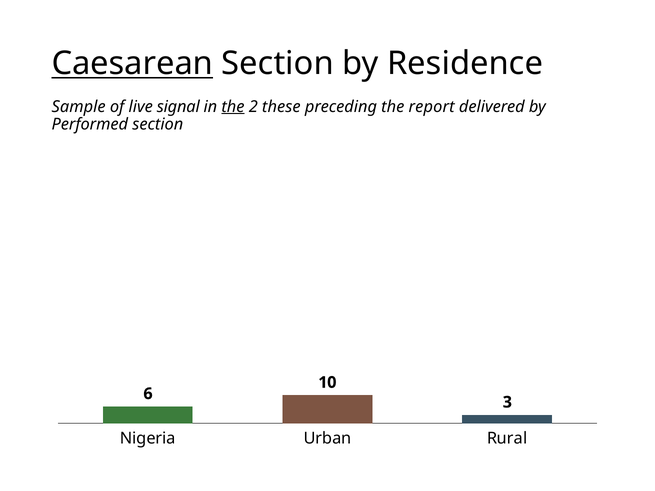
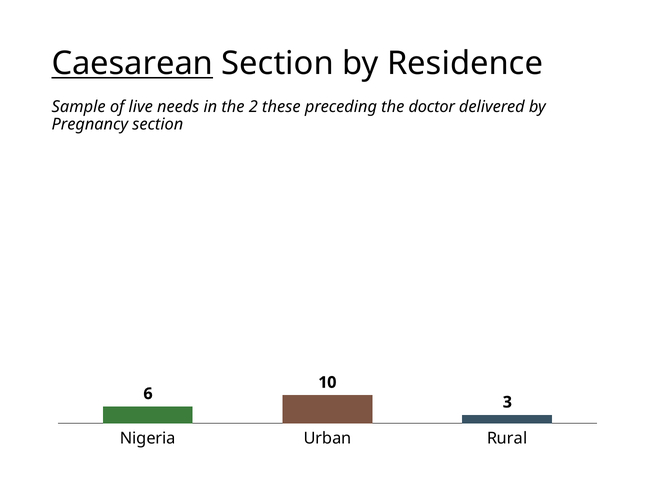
signal: signal -> needs (178, 107)
the underline: present -> none (233, 107)
report: report -> doctor (432, 107)
Performed: Performed -> Pregnancy (90, 124)
